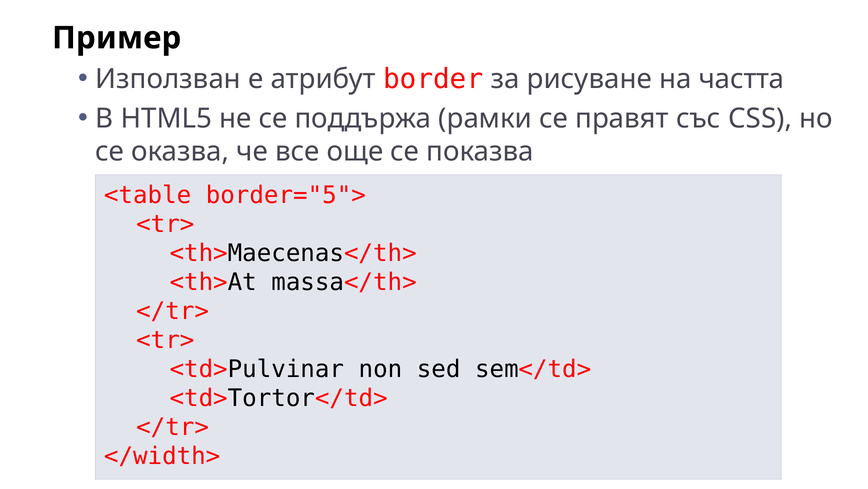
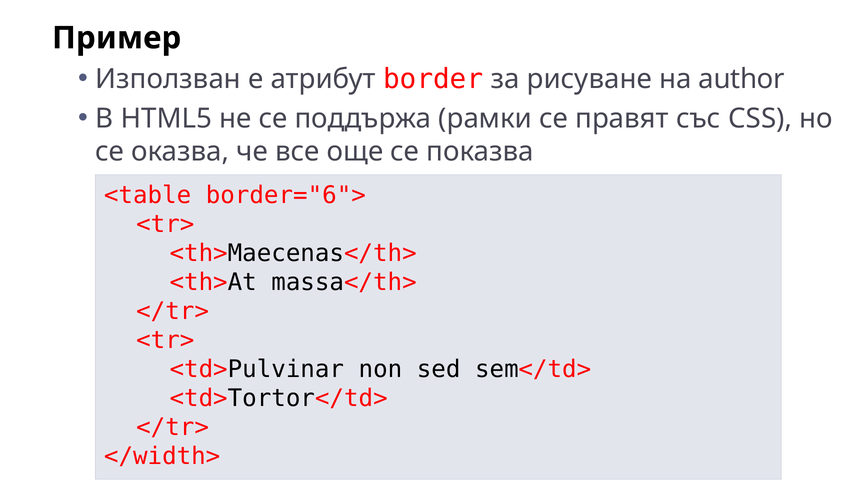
частта: частта -> author (742, 79)
border="5">: border="5"> -> border="6"> (286, 195)
